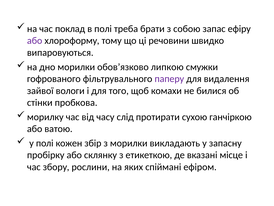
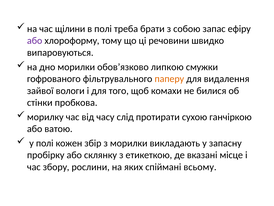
поклад: поклад -> щілини (70, 29)
паперу colour: purple -> orange (169, 79)
ефіром: ефіром -> всьому (200, 167)
